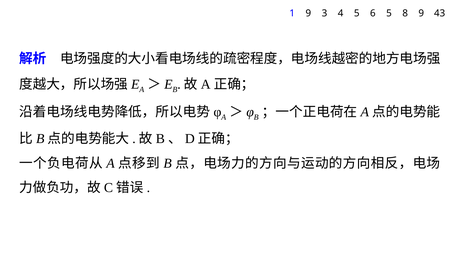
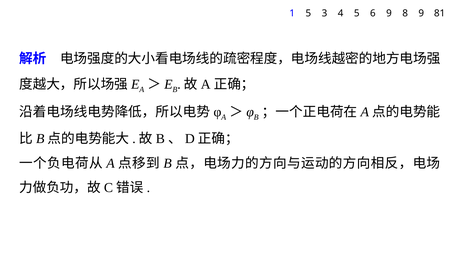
1 9: 9 -> 5 (308, 13)
6 5: 5 -> 9 (389, 13)
43: 43 -> 81 (440, 13)
